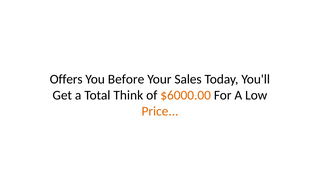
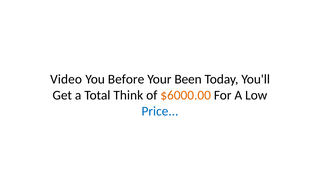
Offers: Offers -> Video (66, 79)
Sales: Sales -> Been (188, 79)
Price colour: orange -> blue (160, 111)
